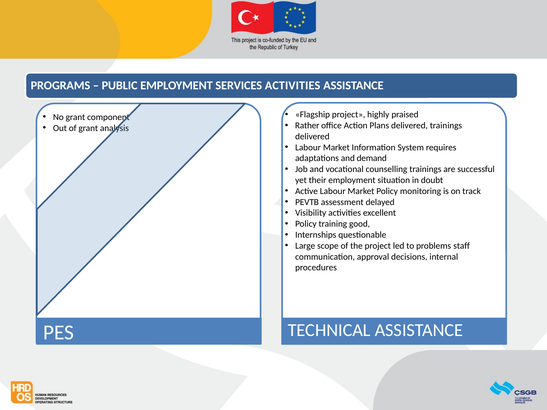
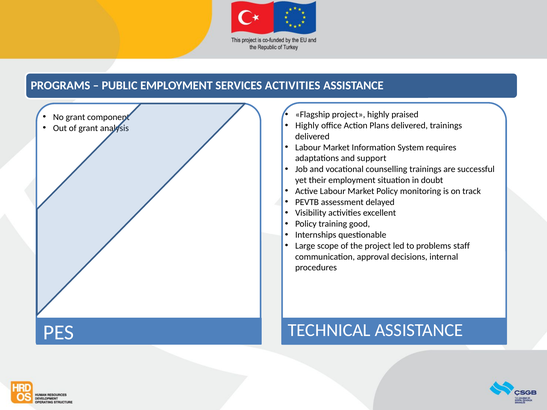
Rather: Rather -> Highly (307, 126)
demand: demand -> support (372, 158)
